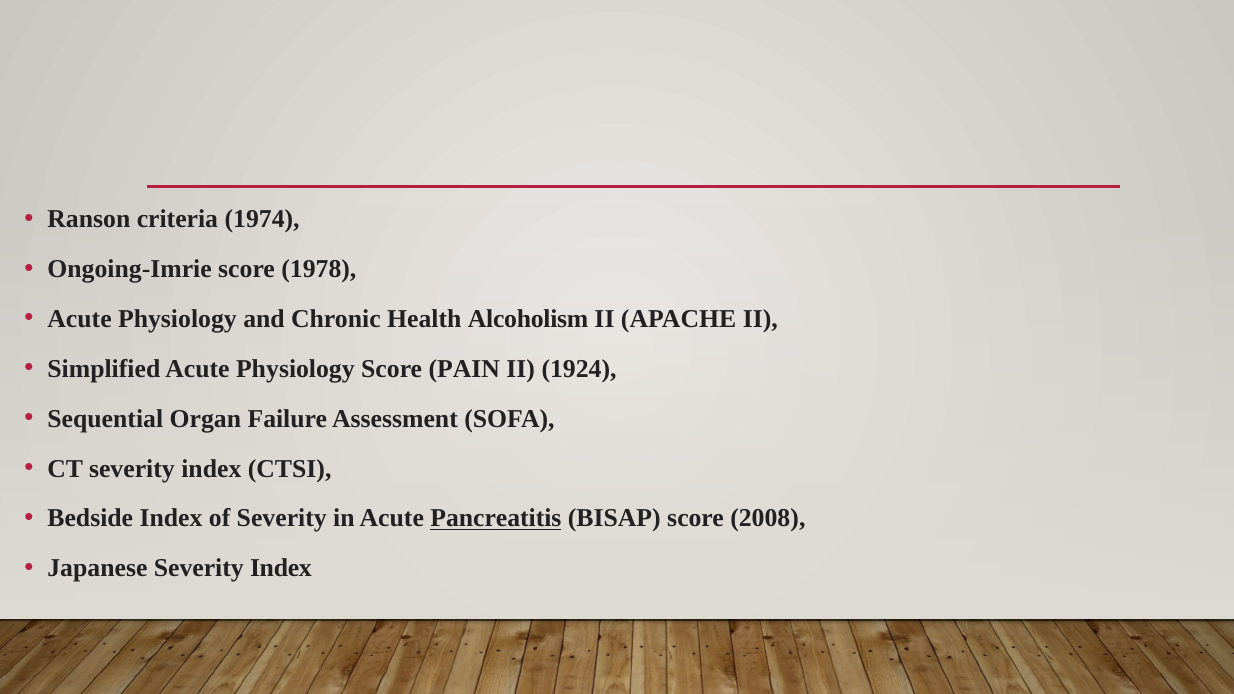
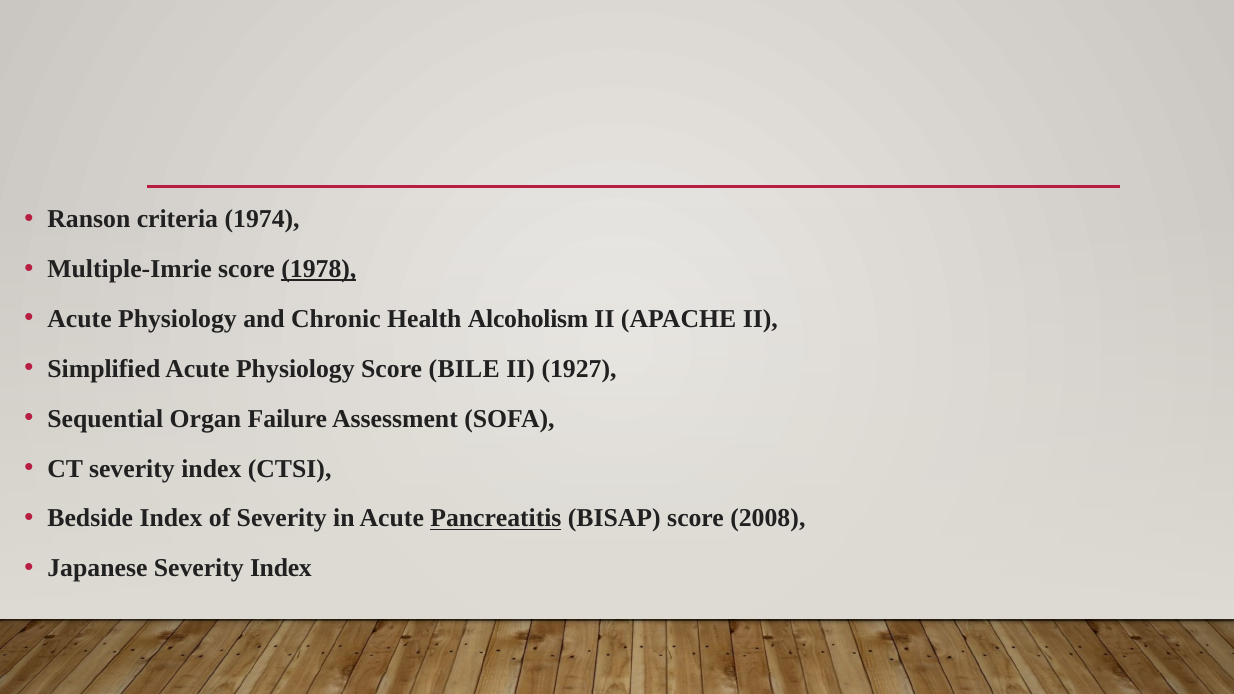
Ongoing-Imrie: Ongoing-Imrie -> Multiple-Imrie (130, 269)
1978 underline: none -> present (319, 269)
PAIN: PAIN -> BILE (464, 369)
1924: 1924 -> 1927 (579, 369)
